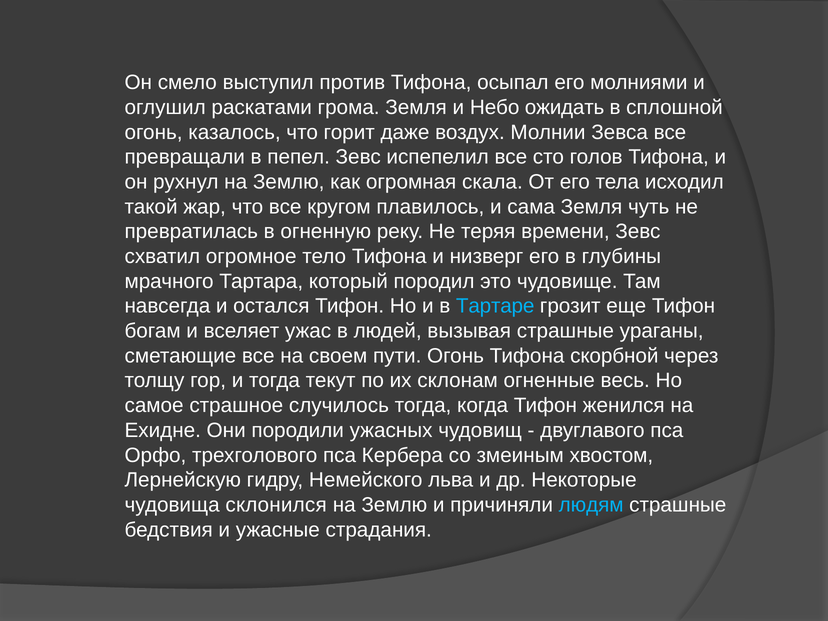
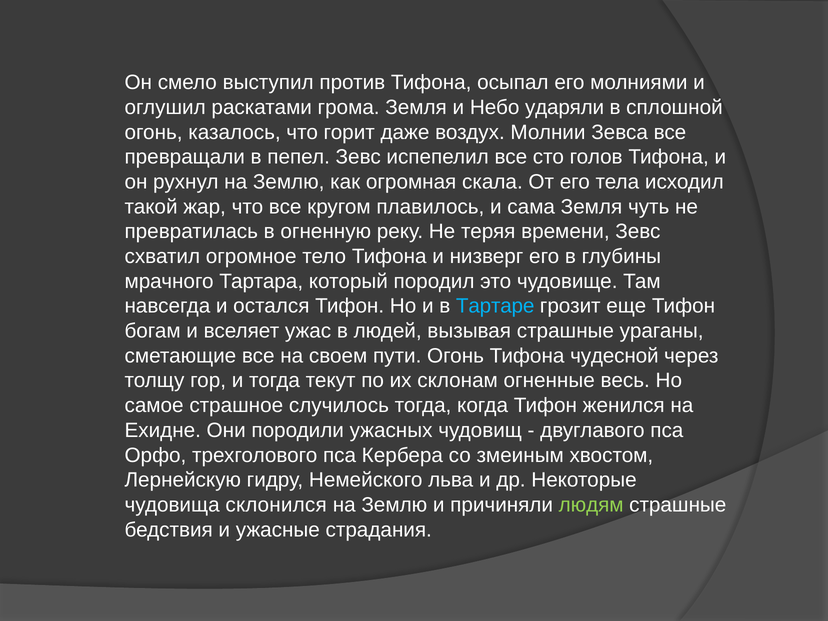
ожидать: ожидать -> ударяли (565, 107)
скорбной: скорбной -> чудесной (614, 356)
людям colour: light blue -> light green (591, 505)
